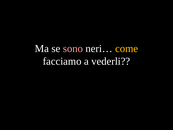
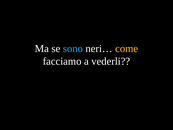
sono colour: pink -> light blue (73, 48)
